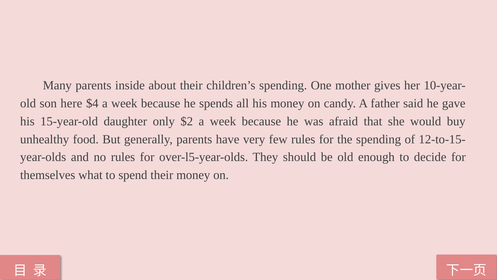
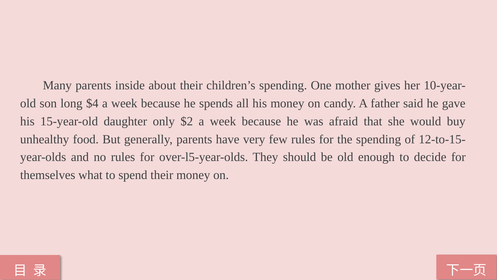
here: here -> long (71, 103)
